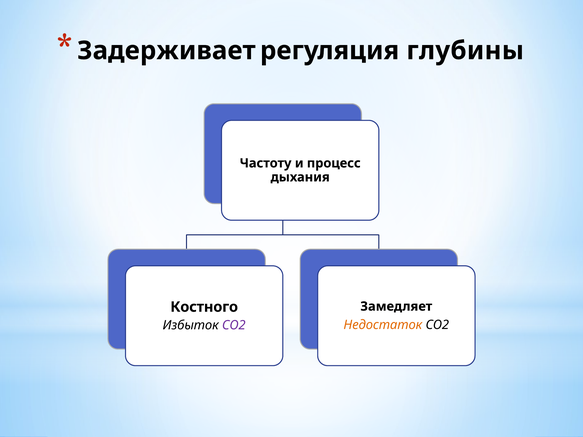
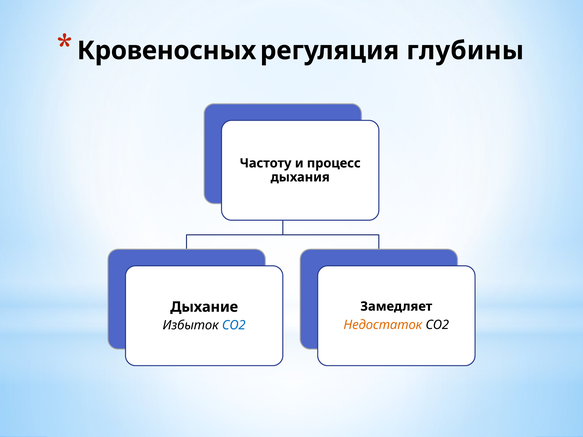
Задерживает: Задерживает -> Кровеносных (167, 51)
Костного: Костного -> Дыхание (204, 307)
СО2 colour: purple -> blue (234, 325)
